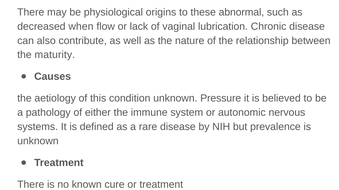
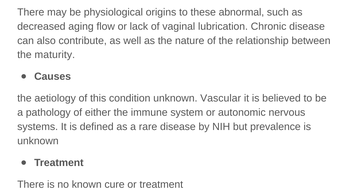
when: when -> aging (81, 26)
Pressure: Pressure -> Vascular (221, 99)
